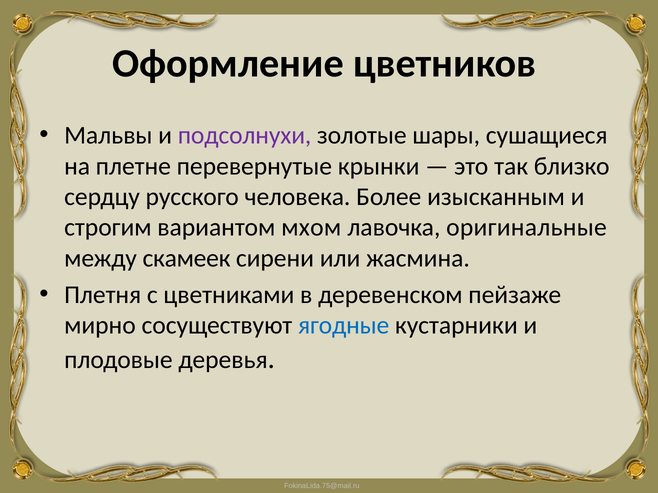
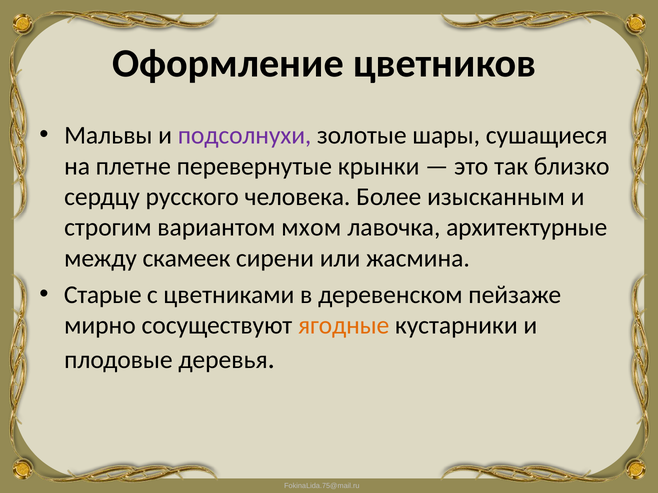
оригинальные: оригинальные -> архитектурные (527, 228)
Плетня: Плетня -> Старые (103, 295)
ягодные colour: blue -> orange (344, 326)
